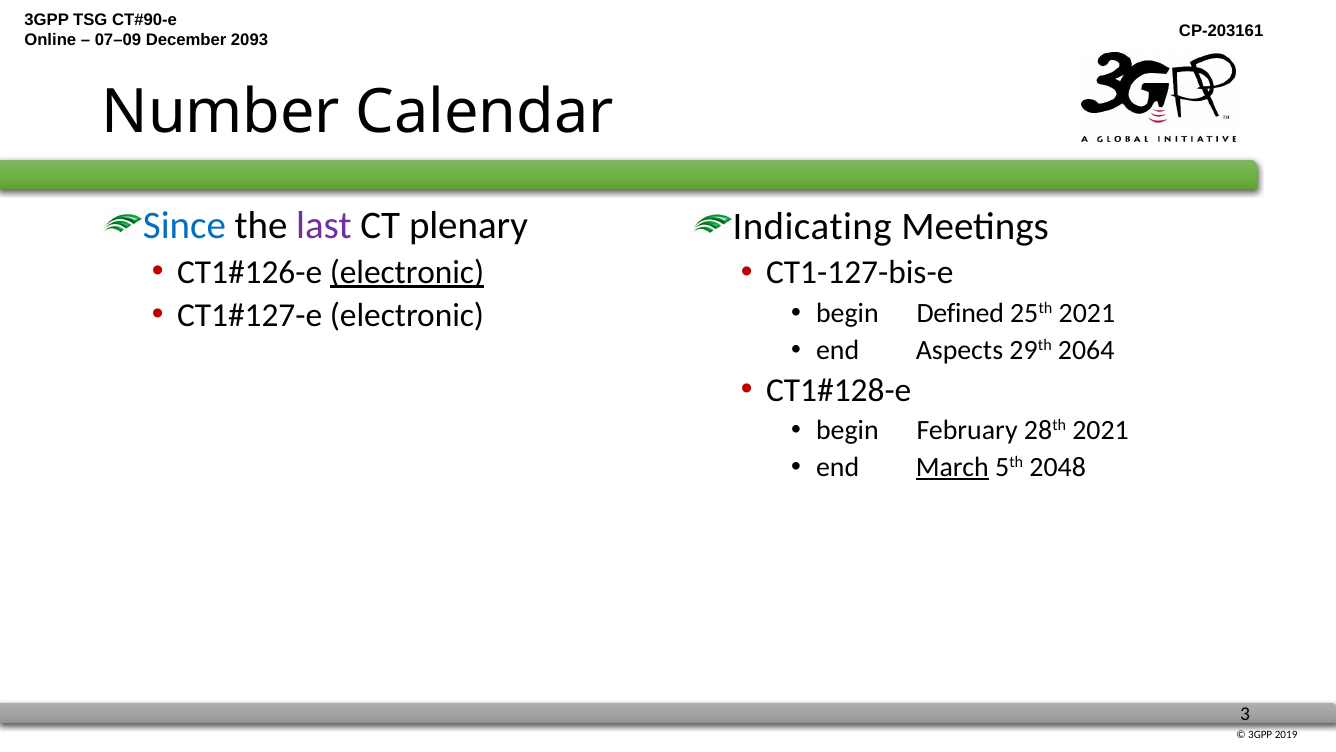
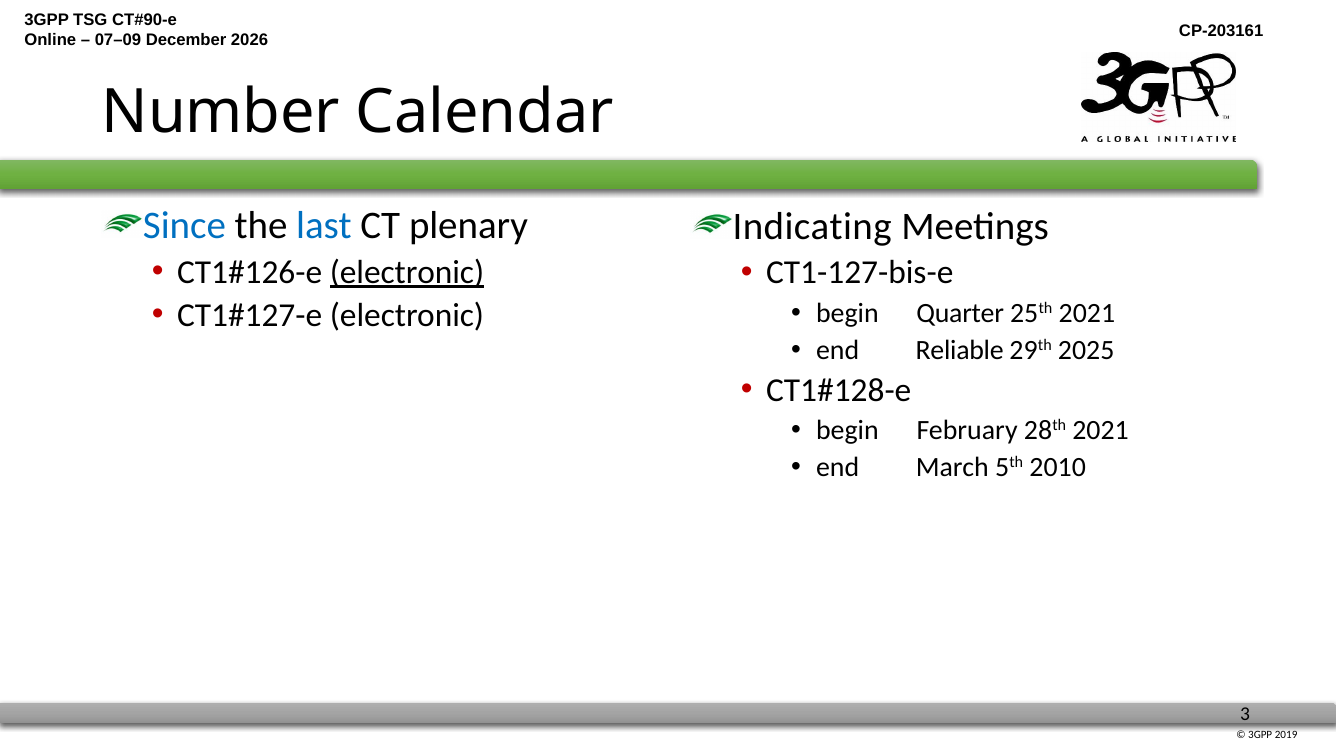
2093: 2093 -> 2026 (250, 40)
last colour: purple -> blue (324, 226)
Defined: Defined -> Quarter (960, 313)
Aspects: Aspects -> Reliable (960, 350)
2064: 2064 -> 2025 (1086, 350)
March underline: present -> none (952, 467)
2048: 2048 -> 2010 (1058, 467)
